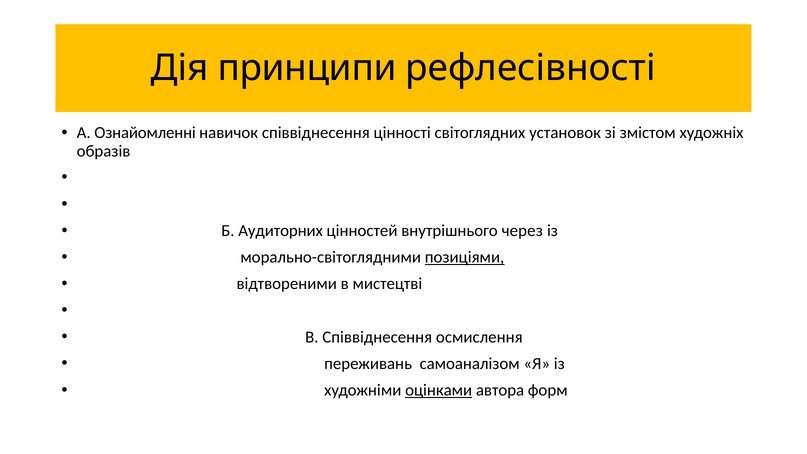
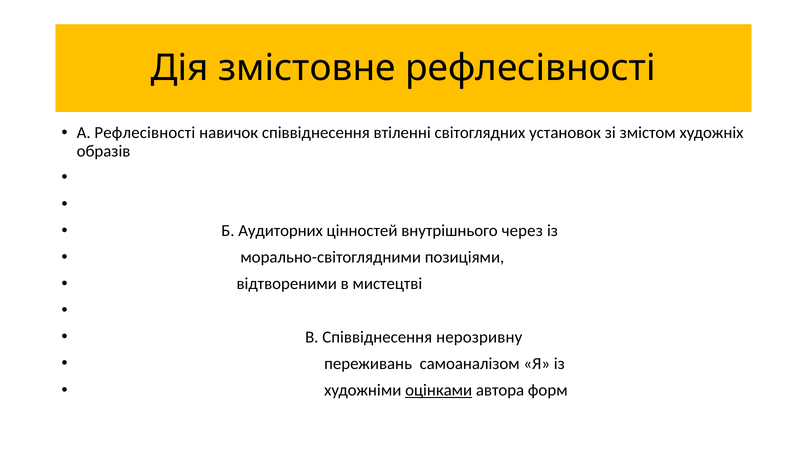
принципи: принципи -> змістовне (307, 68)
А Ознайомленні: Ознайомленні -> Рефлесівності (145, 133)
цінності: цінності -> втіленні (402, 133)
позиціями underline: present -> none (465, 257)
осмислення: осмислення -> нерозривну (479, 337)
